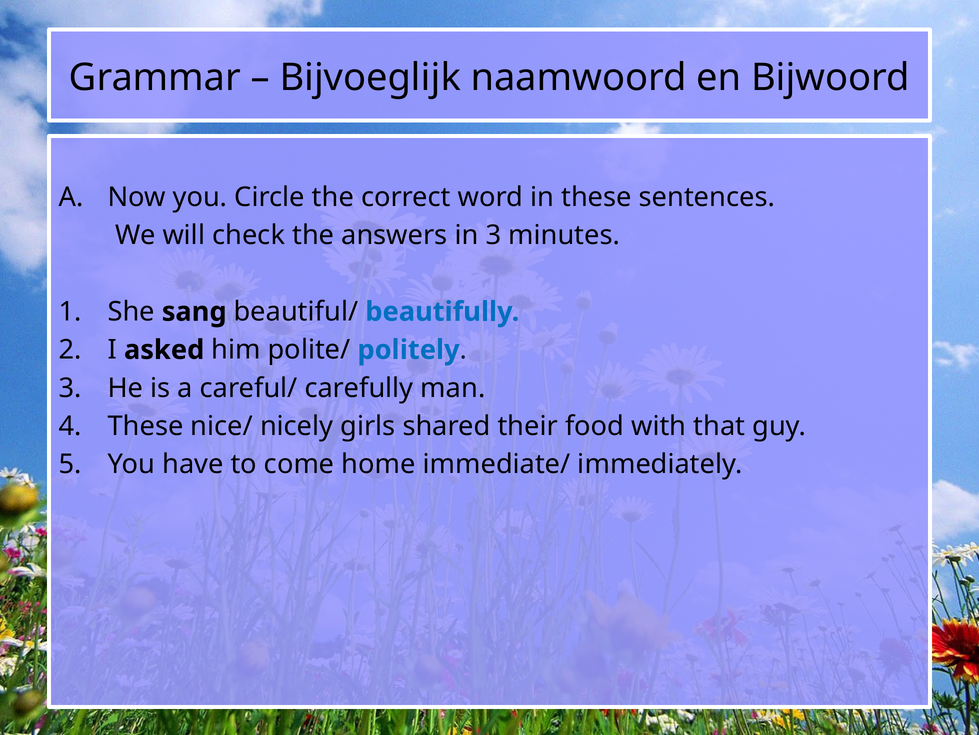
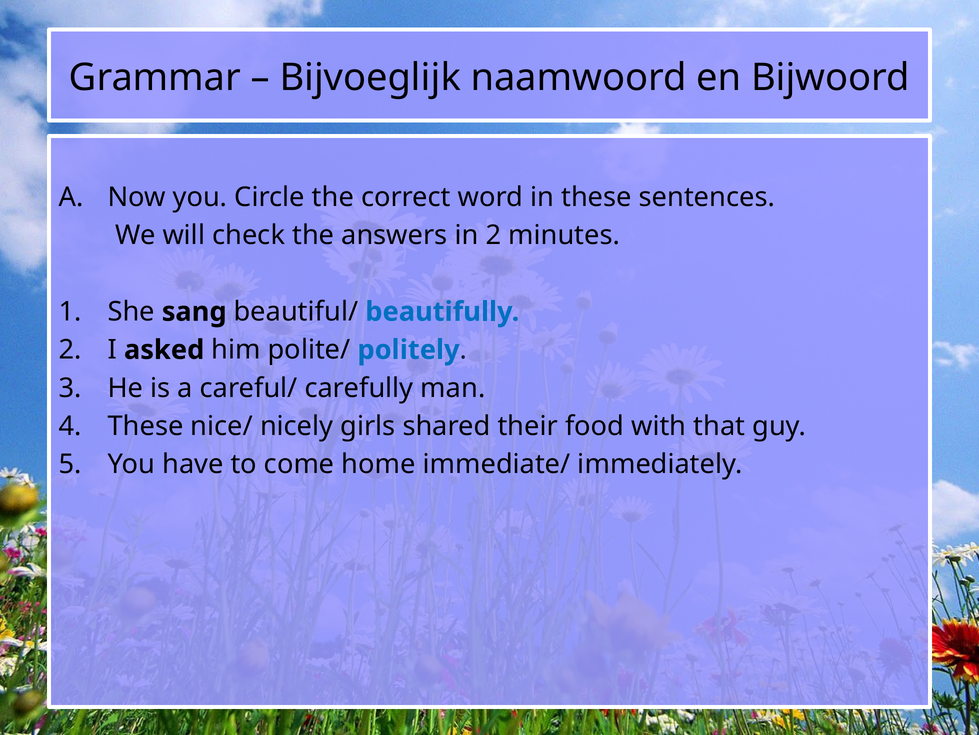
in 3: 3 -> 2 (493, 235)
